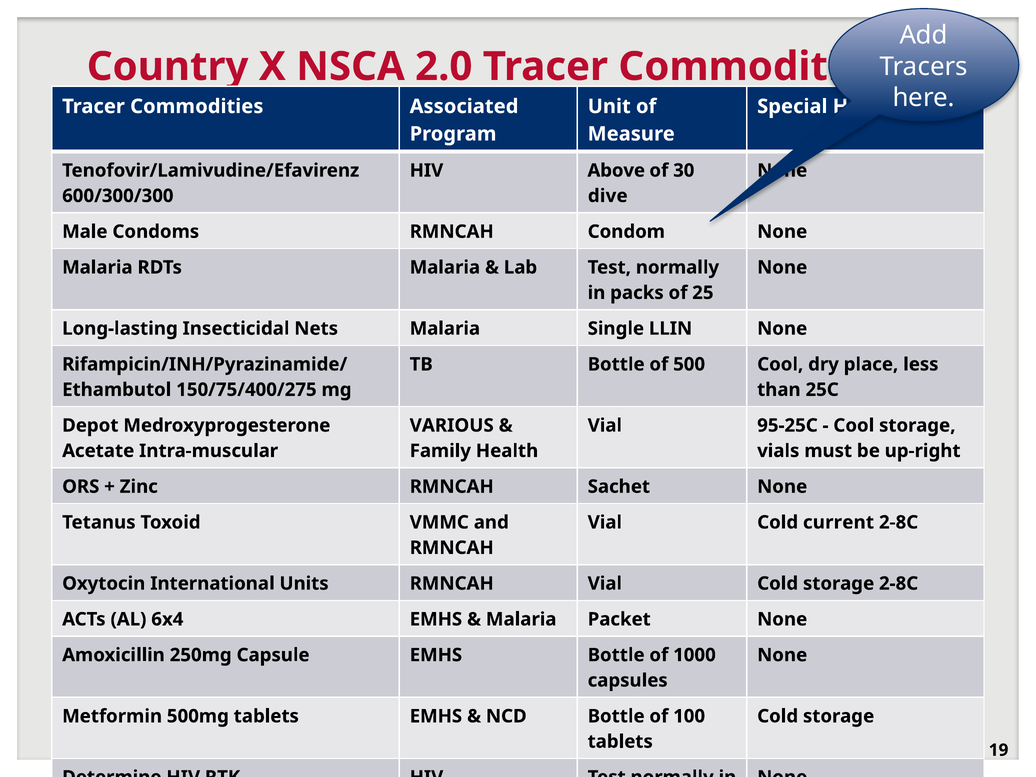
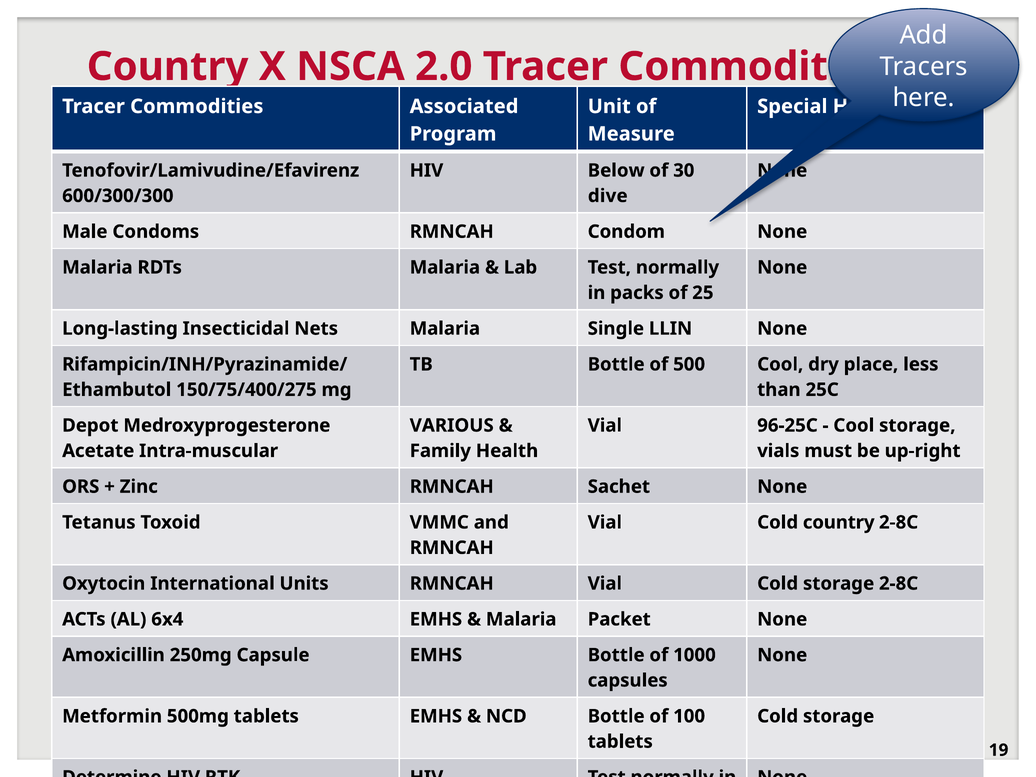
Above: Above -> Below (616, 171)
95-25C: 95-25C -> 96-25C (787, 425)
Cold current: current -> country (839, 522)
